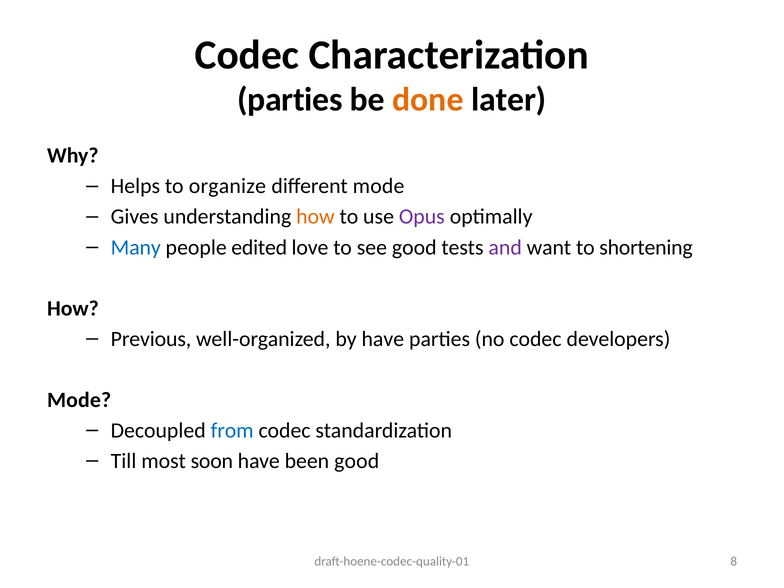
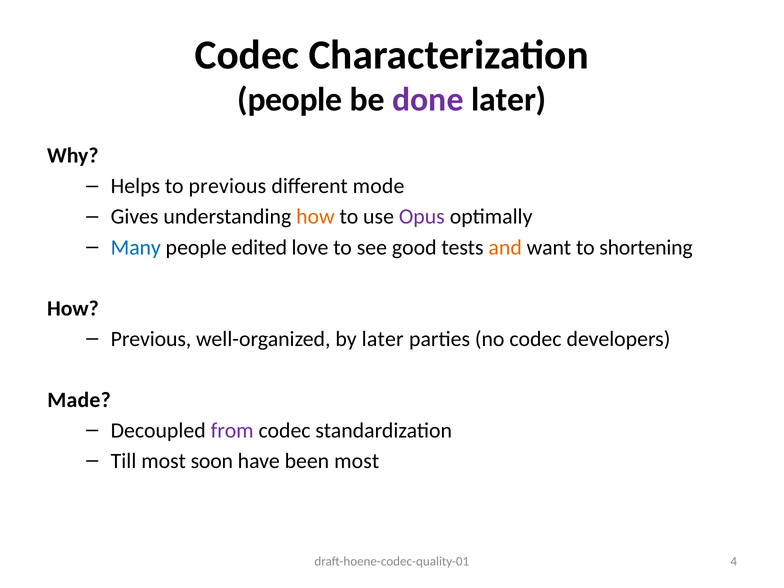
parties: parties -> people (290, 100)
done colour: orange -> purple (428, 100)
to organize: organize -> previous (227, 186)
and colour: purple -> orange (505, 247)
by have: have -> later (383, 339)
Mode: Mode -> Made (79, 400)
from colour: blue -> purple (232, 430)
been good: good -> most (357, 461)
8: 8 -> 4 (734, 561)
